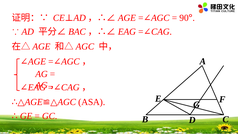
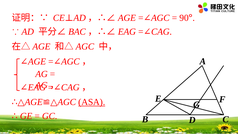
ASA underline: none -> present (92, 102)
